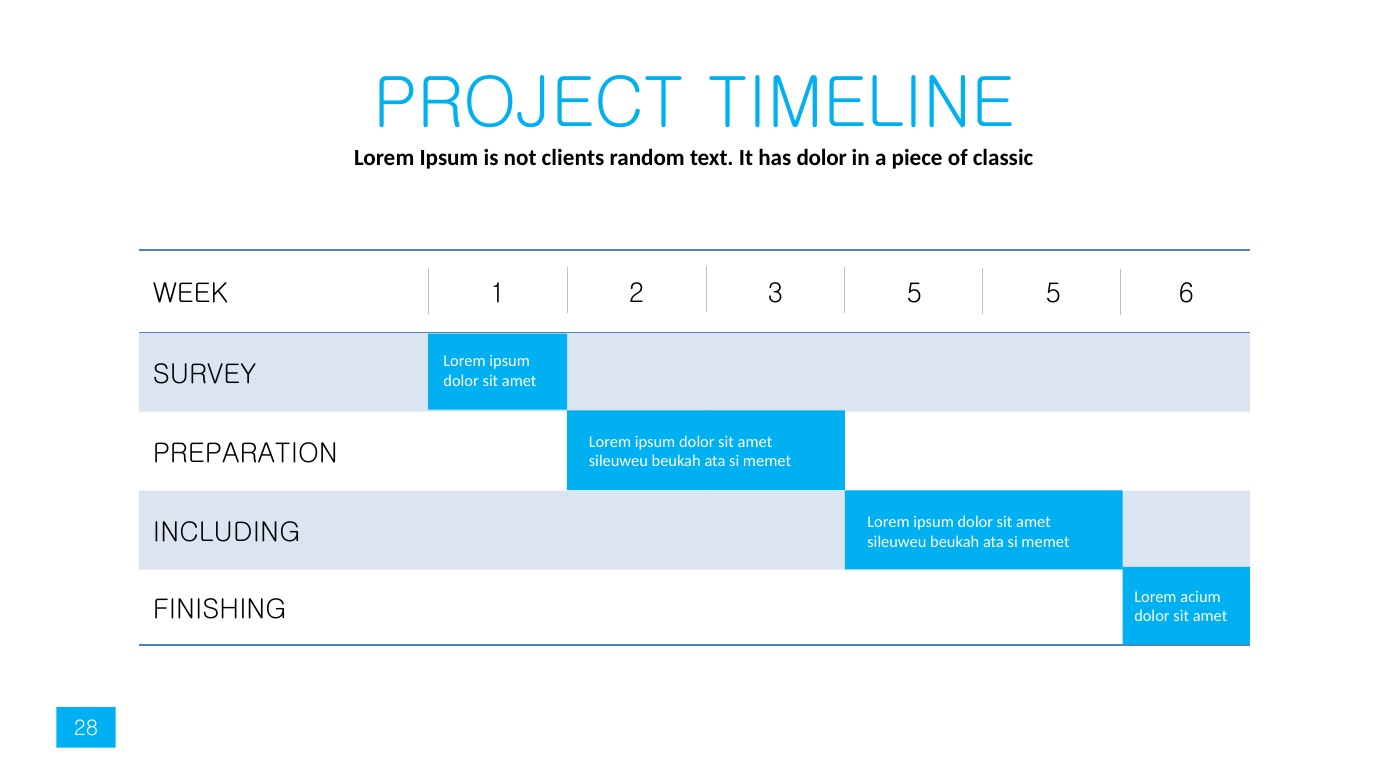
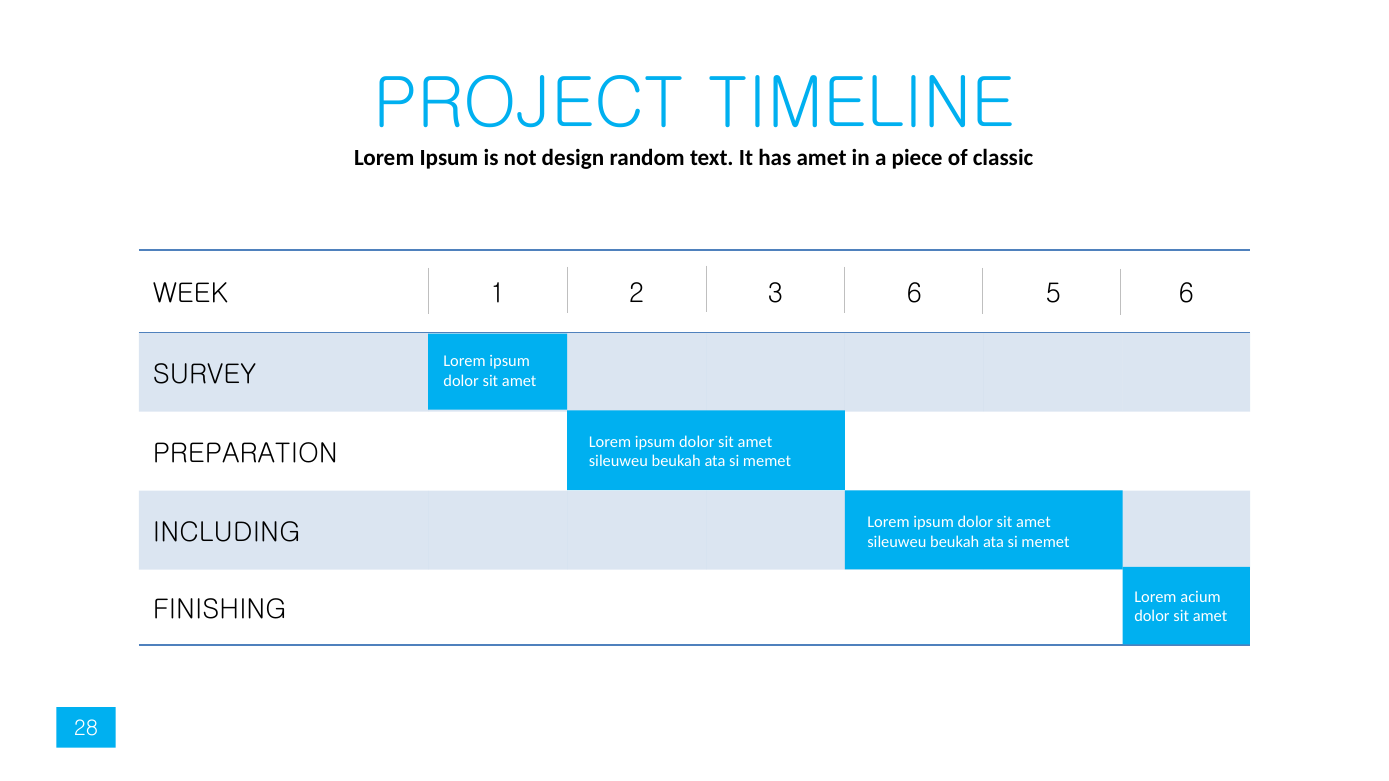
clients: clients -> design (573, 158)
has dolor: dolor -> amet (822, 158)
3 5: 5 -> 6 (914, 294)
